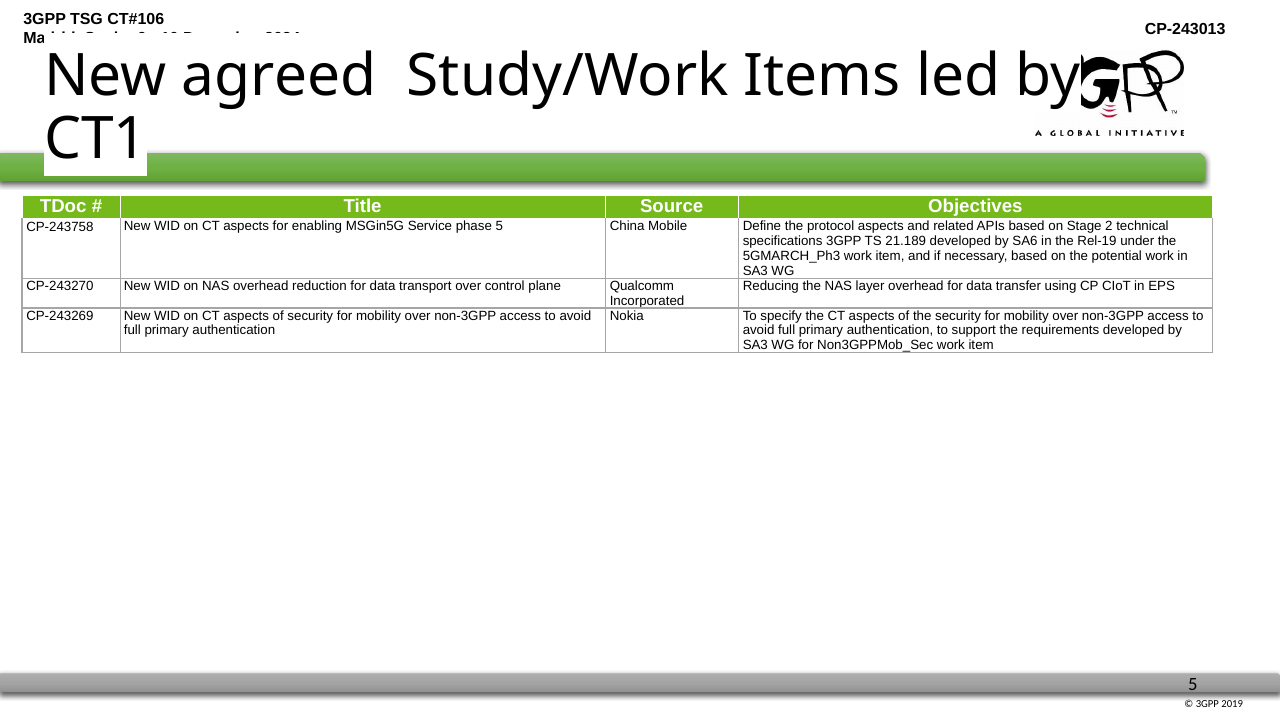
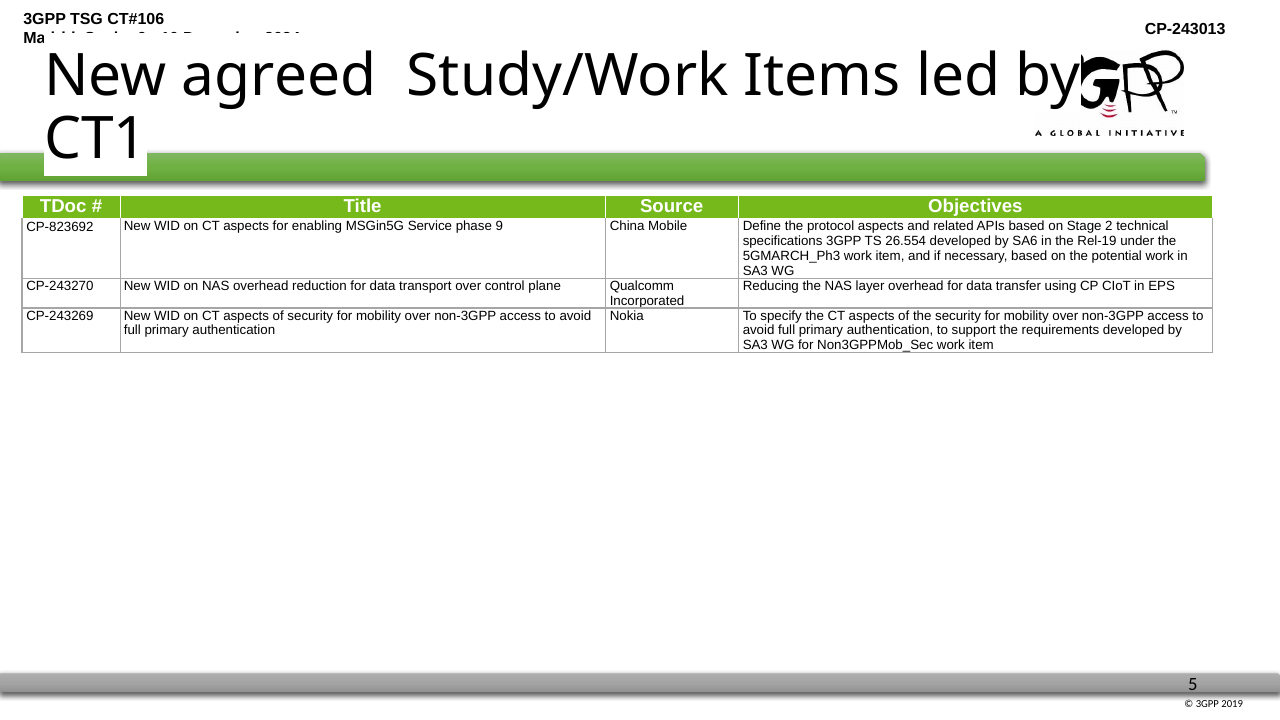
CP-243758: CP-243758 -> CP-823692 (60, 227)
phase 5: 5 -> 9 (499, 226)
21.189: 21.189 -> 26.554 (906, 241)
